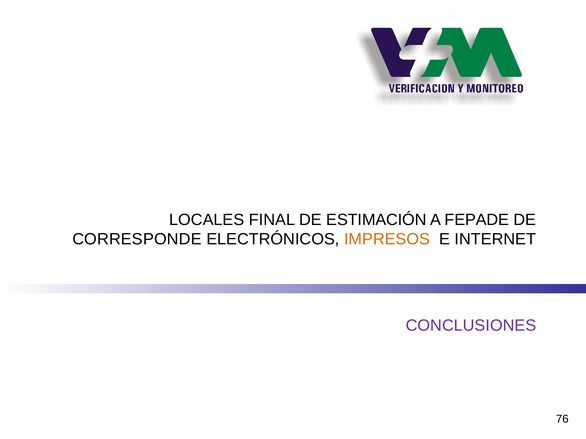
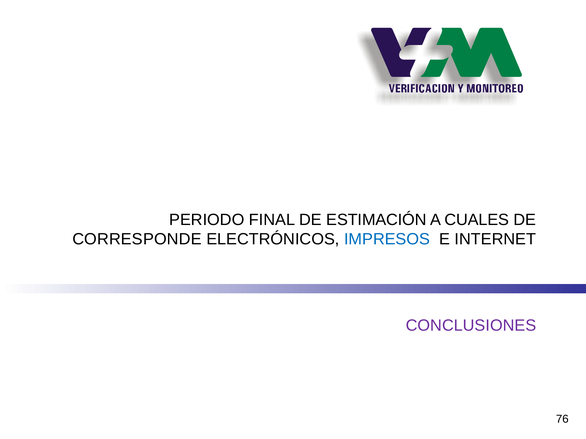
LOCALES: LOCALES -> PERIODO (207, 220)
FEPADE: FEPADE -> CUALES (477, 220)
IMPRESOS colour: orange -> blue (387, 239)
